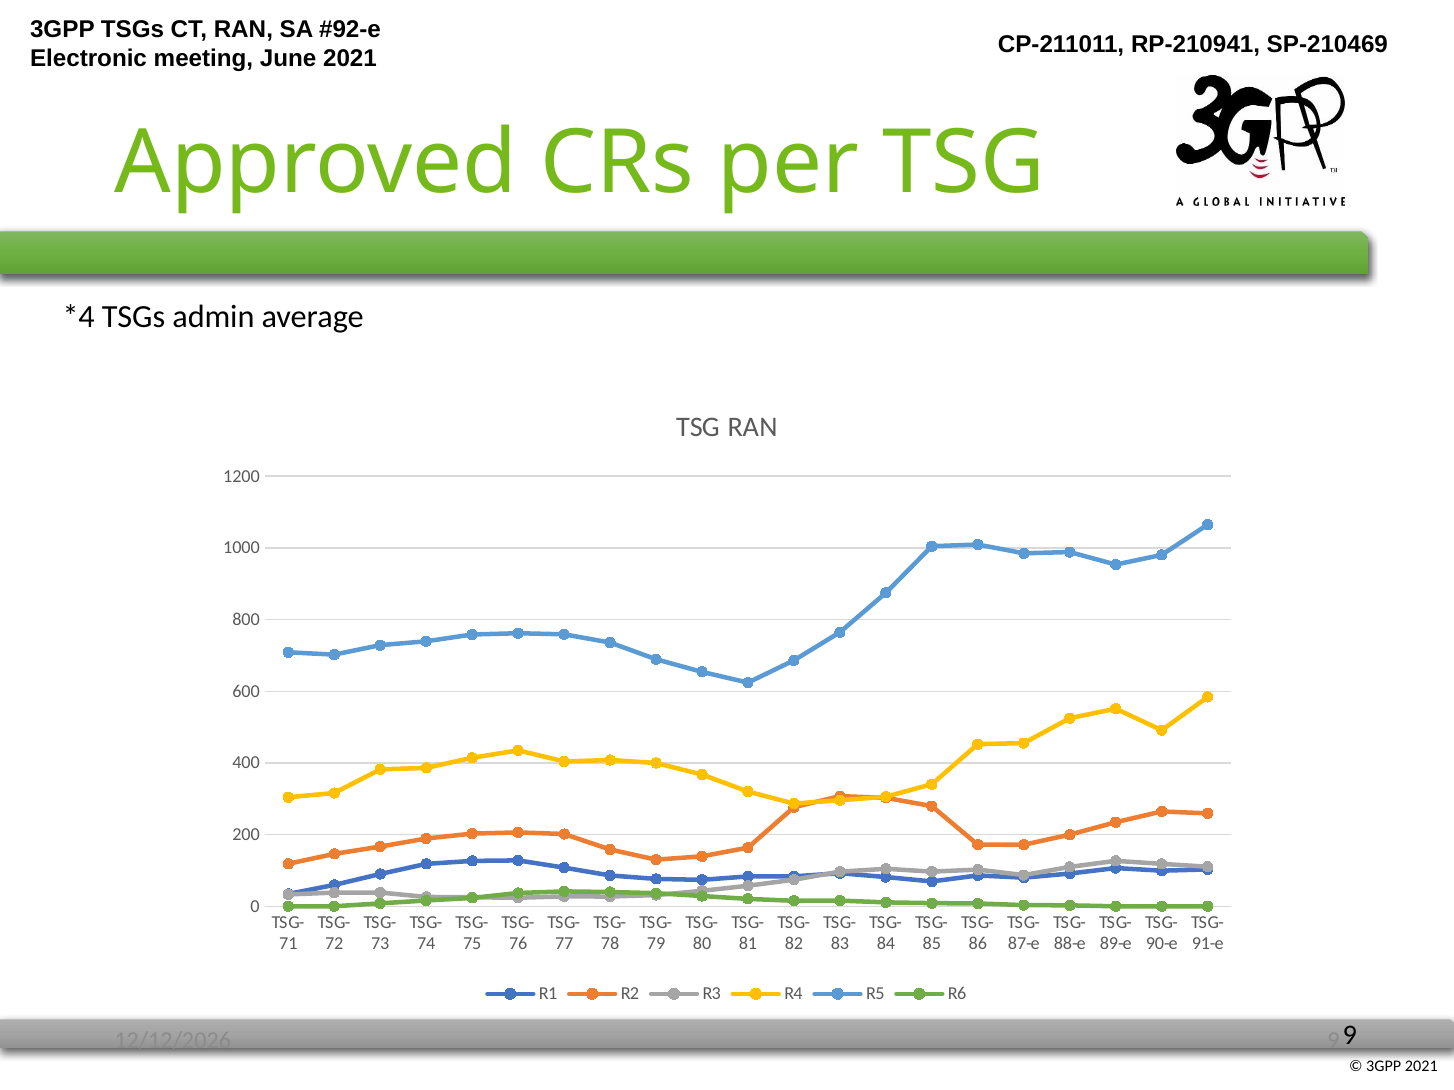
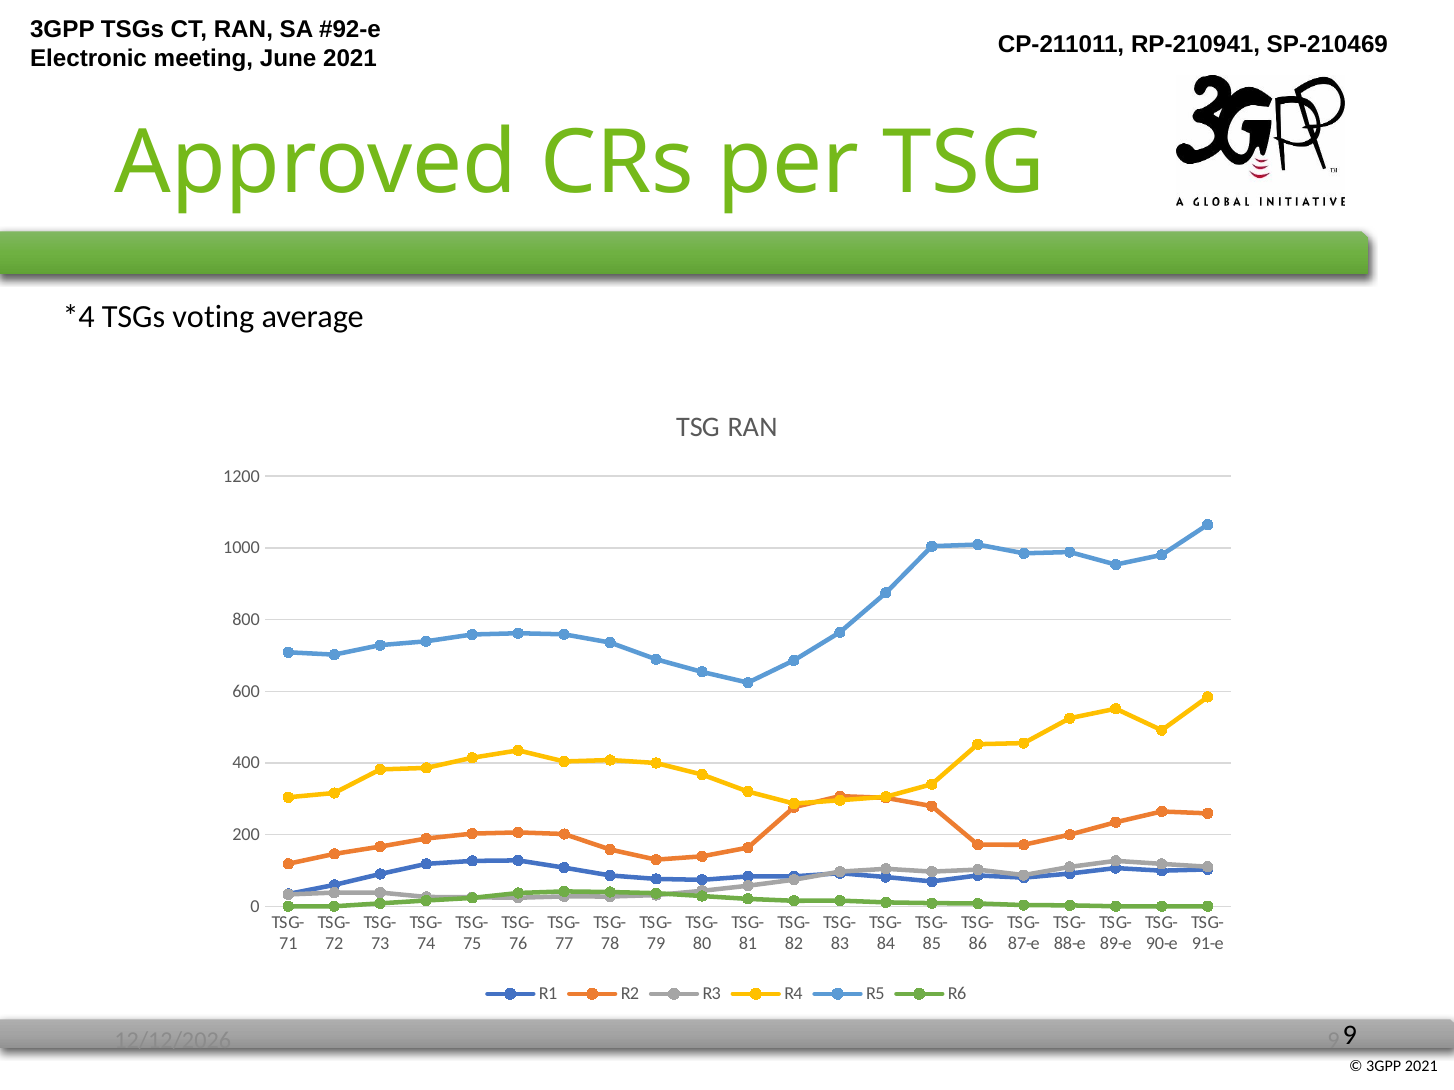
admin: admin -> voting (213, 317)
